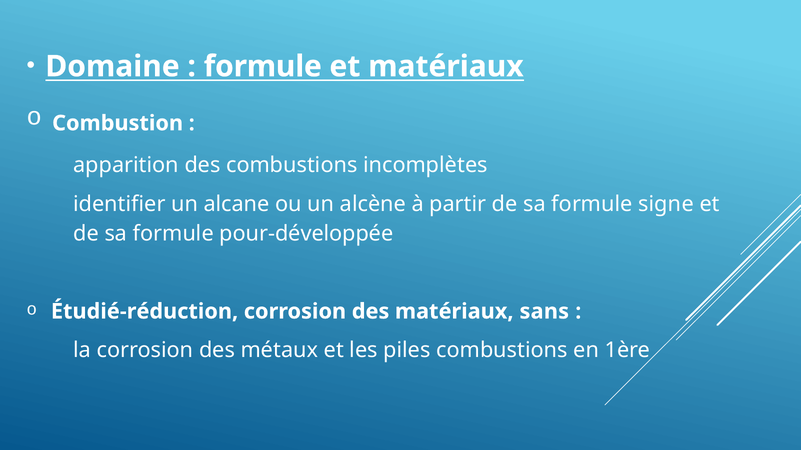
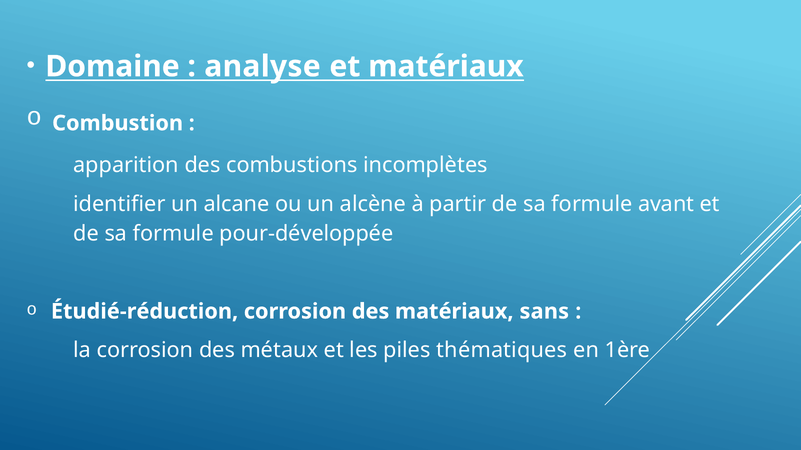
formule: formule -> analyse (262, 66)
signe: signe -> avant (666, 204)
piles combustions: combustions -> thématiques (502, 351)
